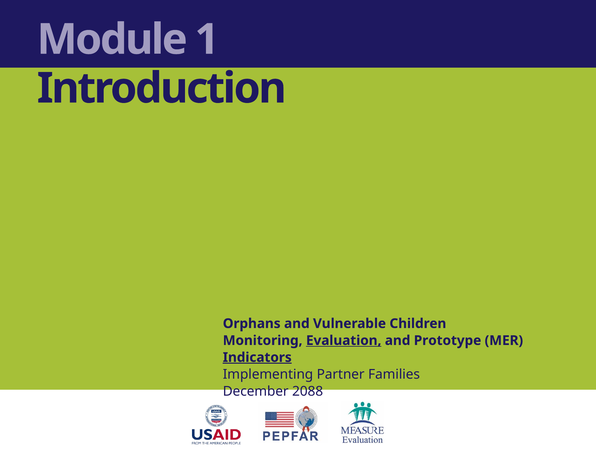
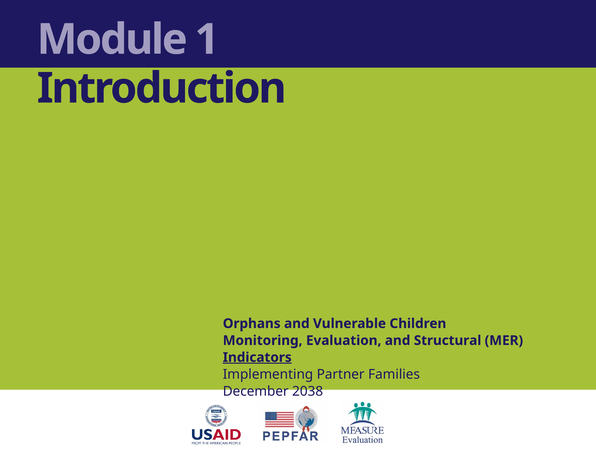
Evaluation underline: present -> none (344, 341)
Prototype: Prototype -> Structural (448, 341)
2088: 2088 -> 2038 (308, 392)
